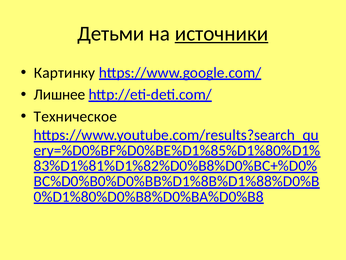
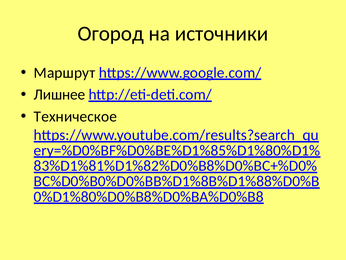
Детьми: Детьми -> Огород (111, 33)
источники underline: present -> none (222, 33)
Картинку: Картинку -> Маршрут (64, 73)
